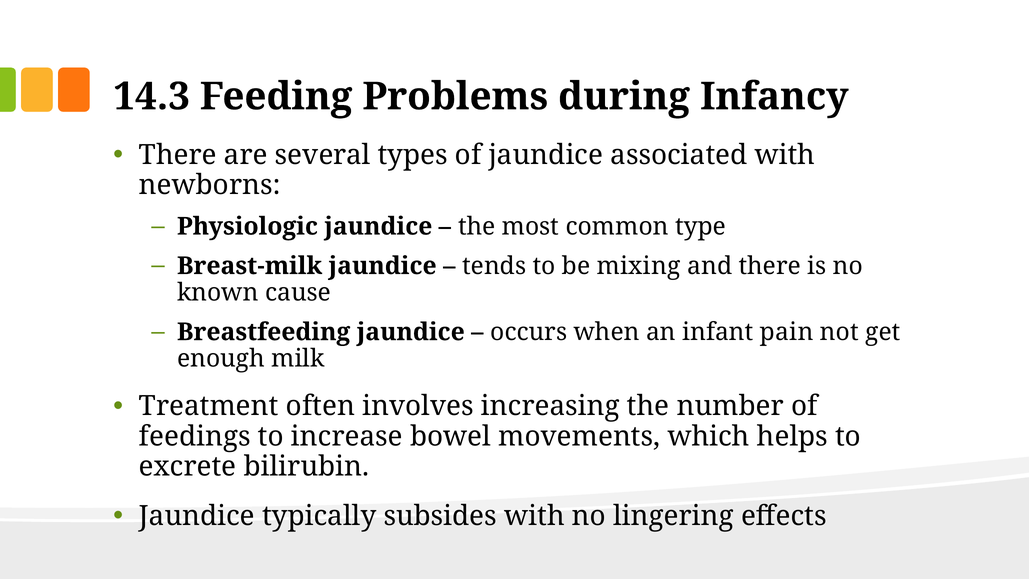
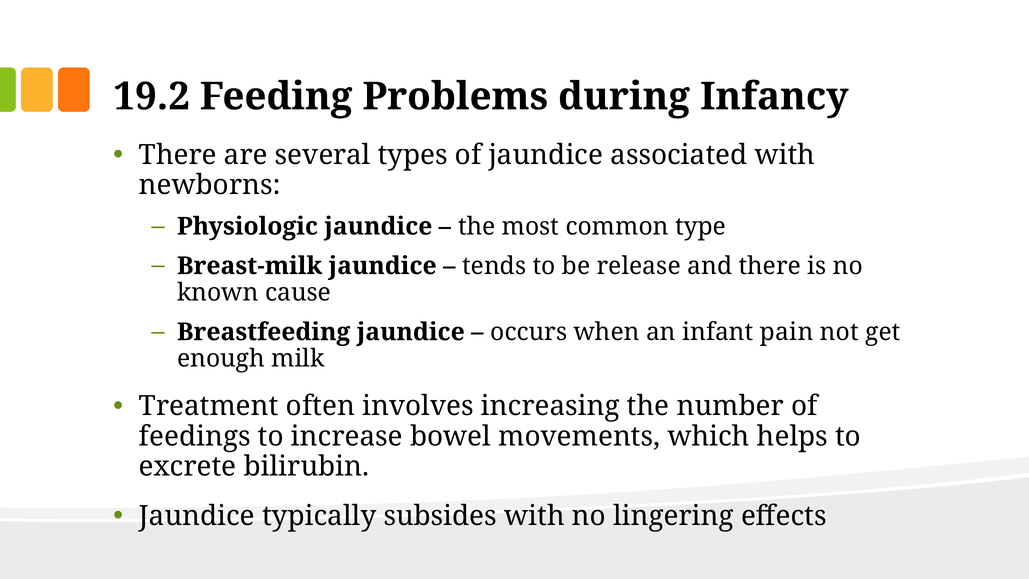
14.3: 14.3 -> 19.2 (152, 97)
mixing: mixing -> release (639, 266)
